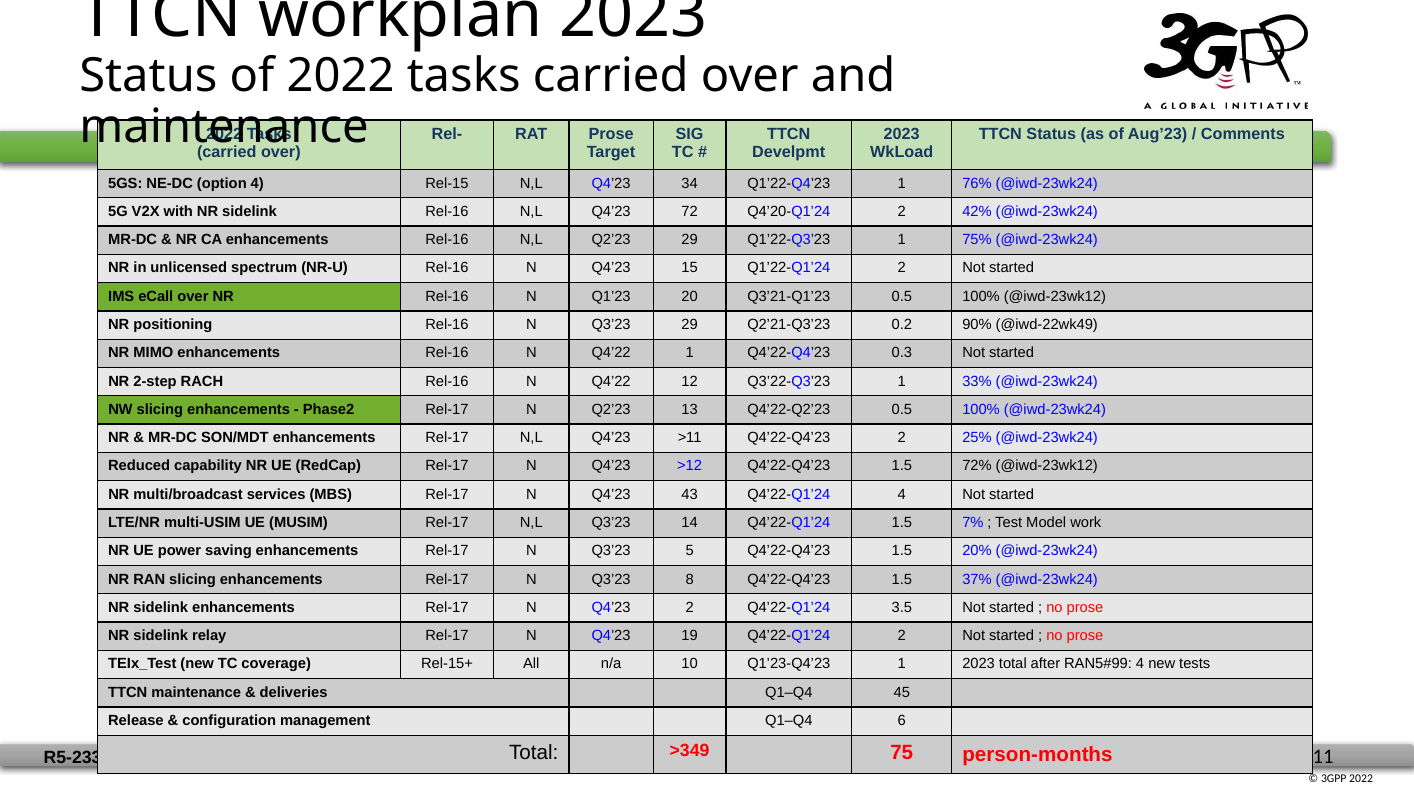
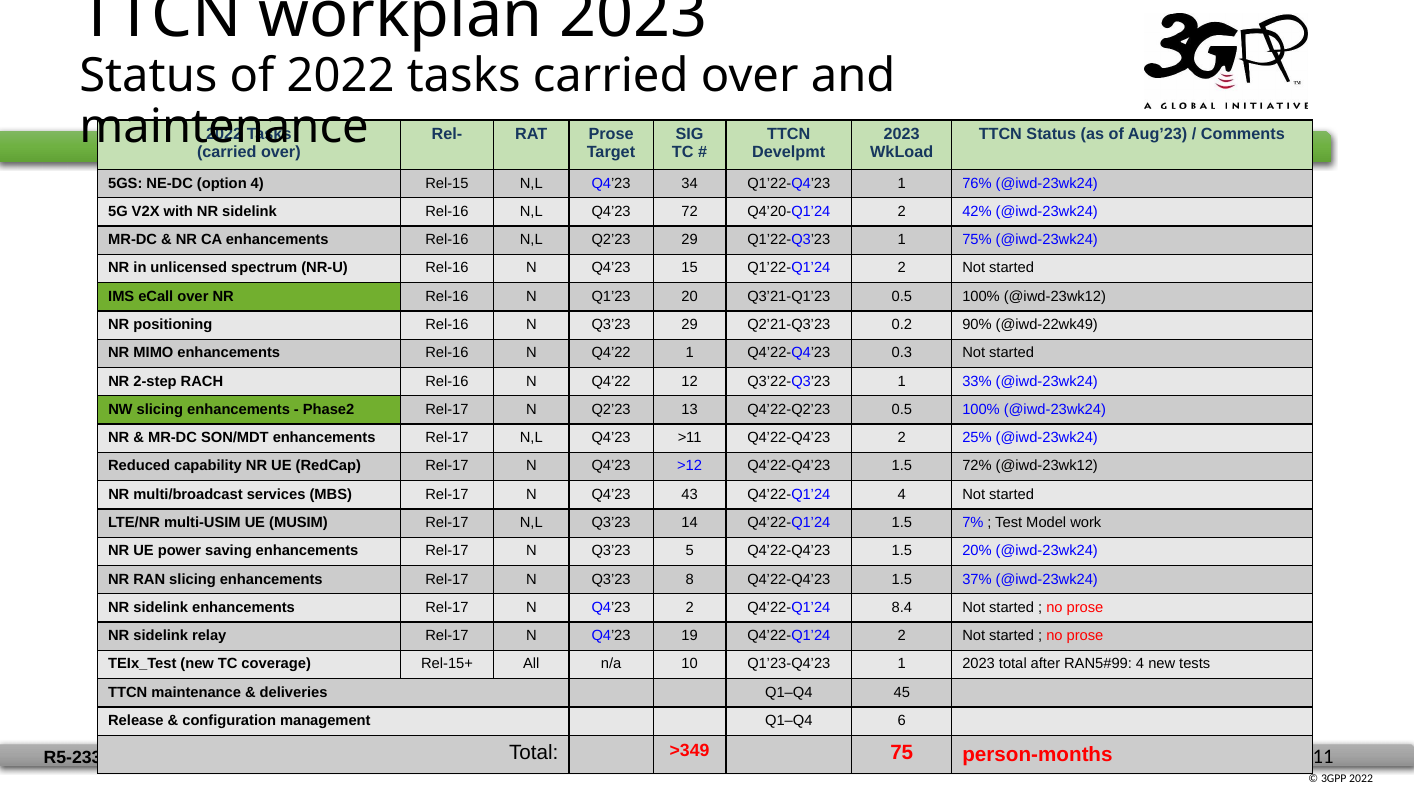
3.5: 3.5 -> 8.4 (902, 607)
